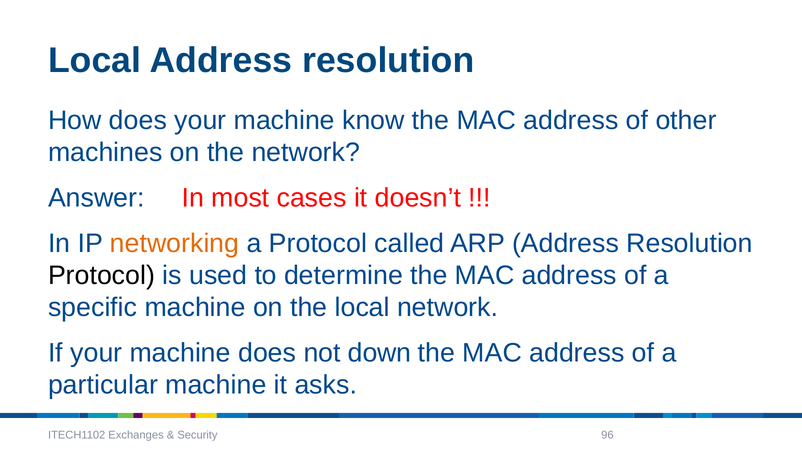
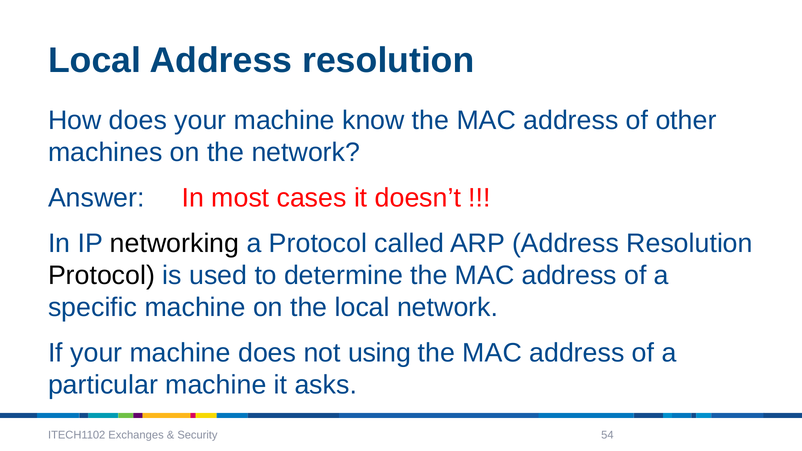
networking colour: orange -> black (175, 243)
down: down -> using (379, 353)
96: 96 -> 54 (607, 435)
